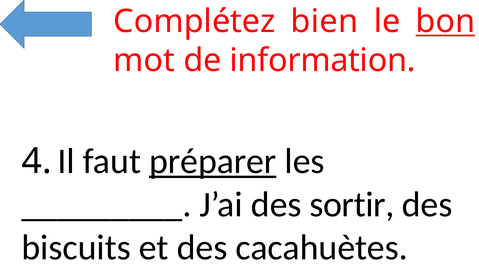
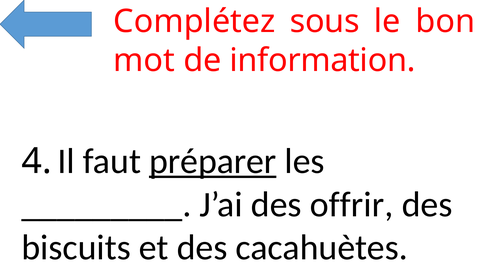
bien: bien -> sous (325, 22)
bon underline: present -> none (445, 22)
sortir: sortir -> offrir (352, 204)
